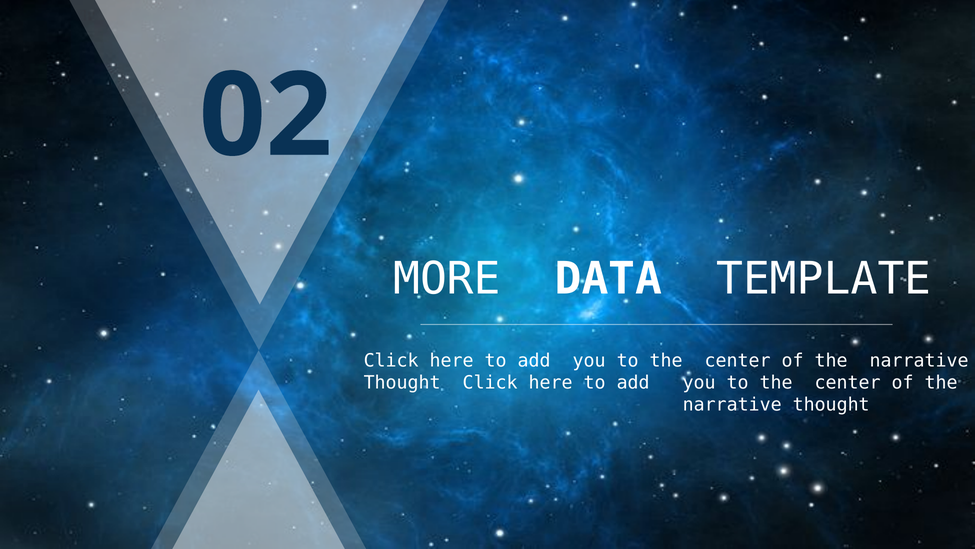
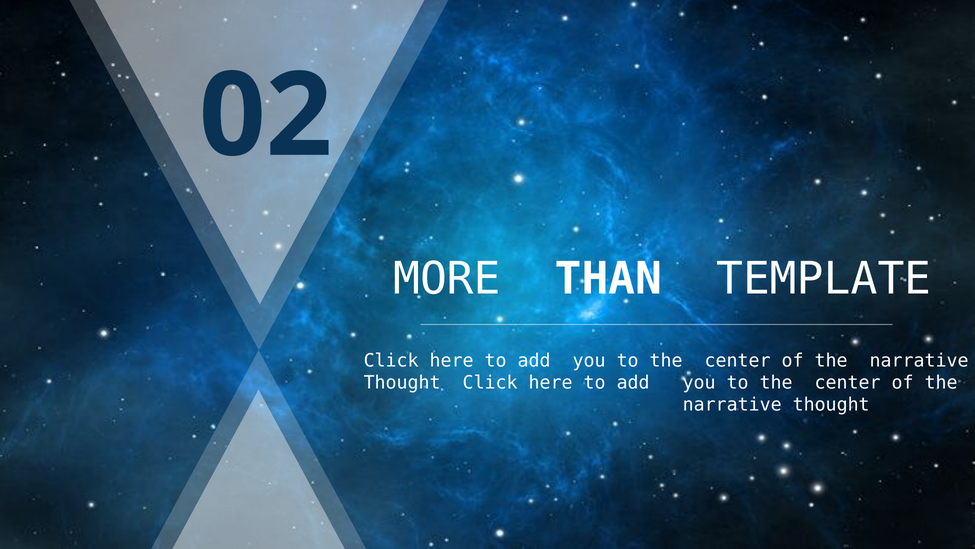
DATA: DATA -> THAN (608, 279)
